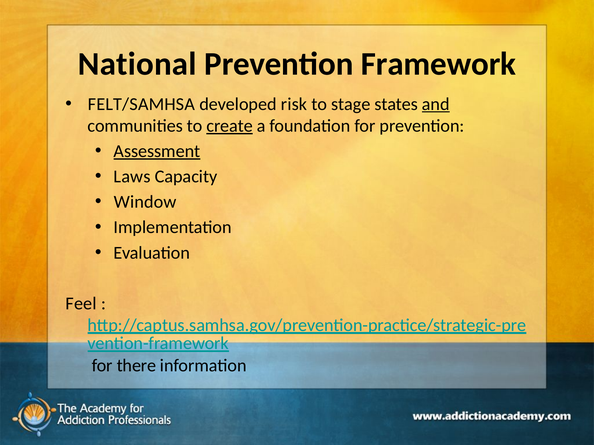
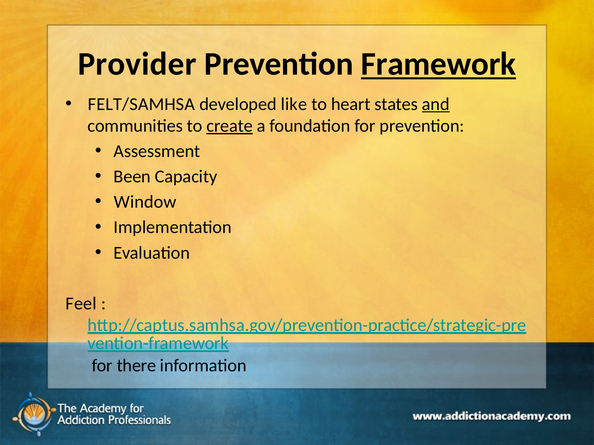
National: National -> Provider (137, 64)
Framework underline: none -> present (438, 64)
risk: risk -> like (294, 104)
stage: stage -> heart (351, 104)
Assessment underline: present -> none (157, 151)
Laws: Laws -> Been (132, 177)
